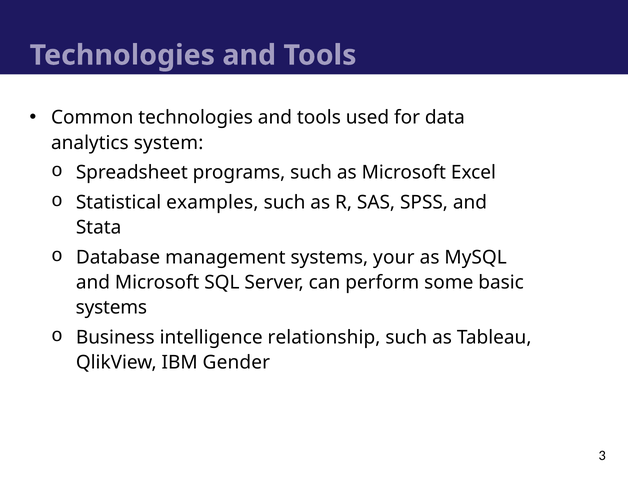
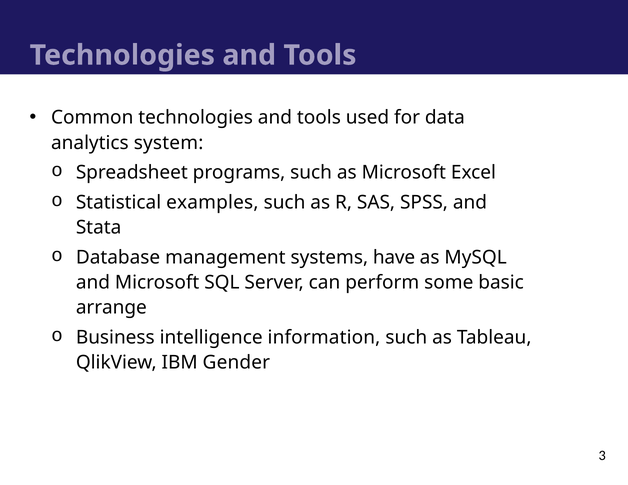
your: your -> have (394, 258)
systems: systems -> arrange (111, 308)
relationship: relationship -> information (324, 338)
